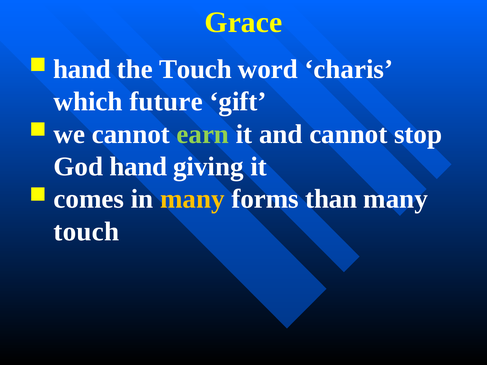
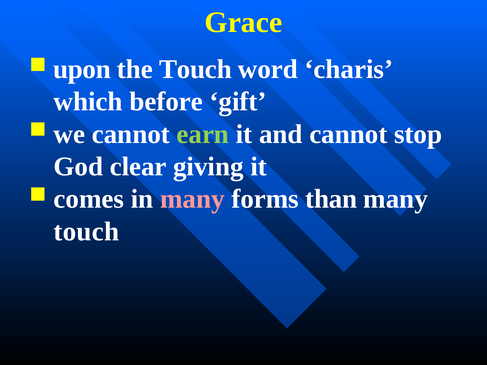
hand: hand -> upon (82, 69)
future: future -> before (166, 102)
God hand: hand -> clear (138, 167)
many colour: yellow -> pink (192, 199)
